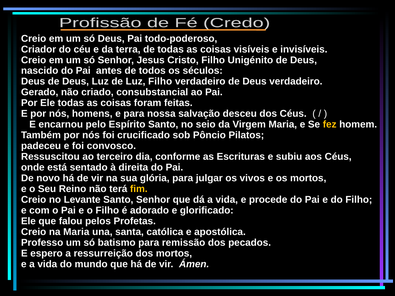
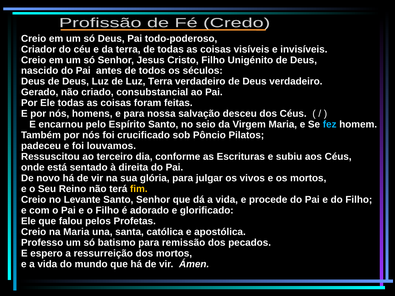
Luz Filho: Filho -> Terra (160, 82)
fez colour: yellow -> light blue (330, 125)
convosco: convosco -> louvamos (111, 146)
